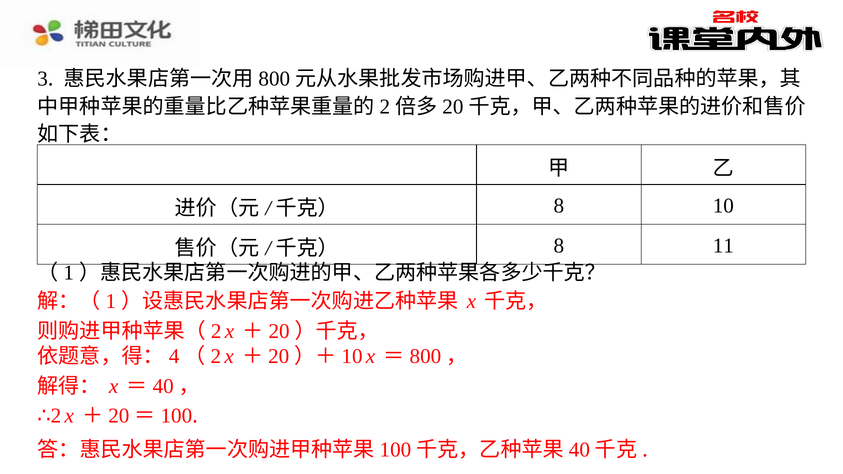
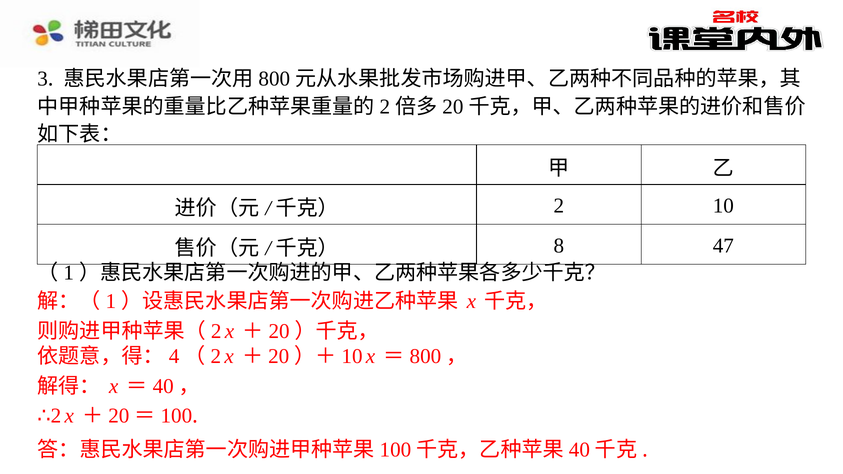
8: 8 -> 2 (559, 206)
11: 11 -> 47 (723, 246)
